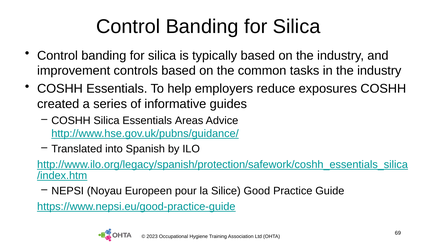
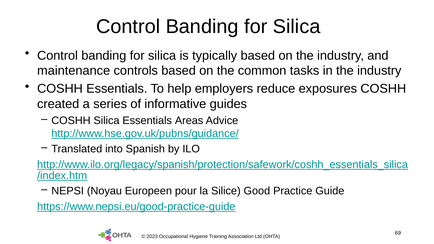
improvement: improvement -> maintenance (74, 71)
